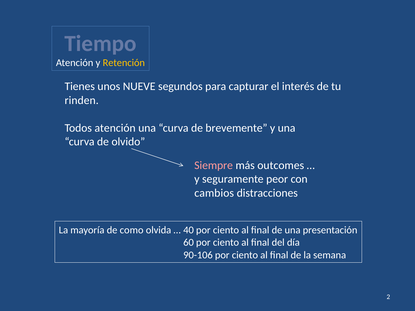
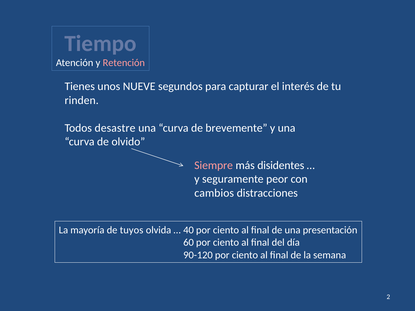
Retención colour: yellow -> pink (124, 63)
Todos atención: atención -> desastre (115, 128)
outcomes: outcomes -> disidentes (281, 165)
como: como -> tuyos (132, 230)
90-106: 90-106 -> 90-120 (198, 255)
